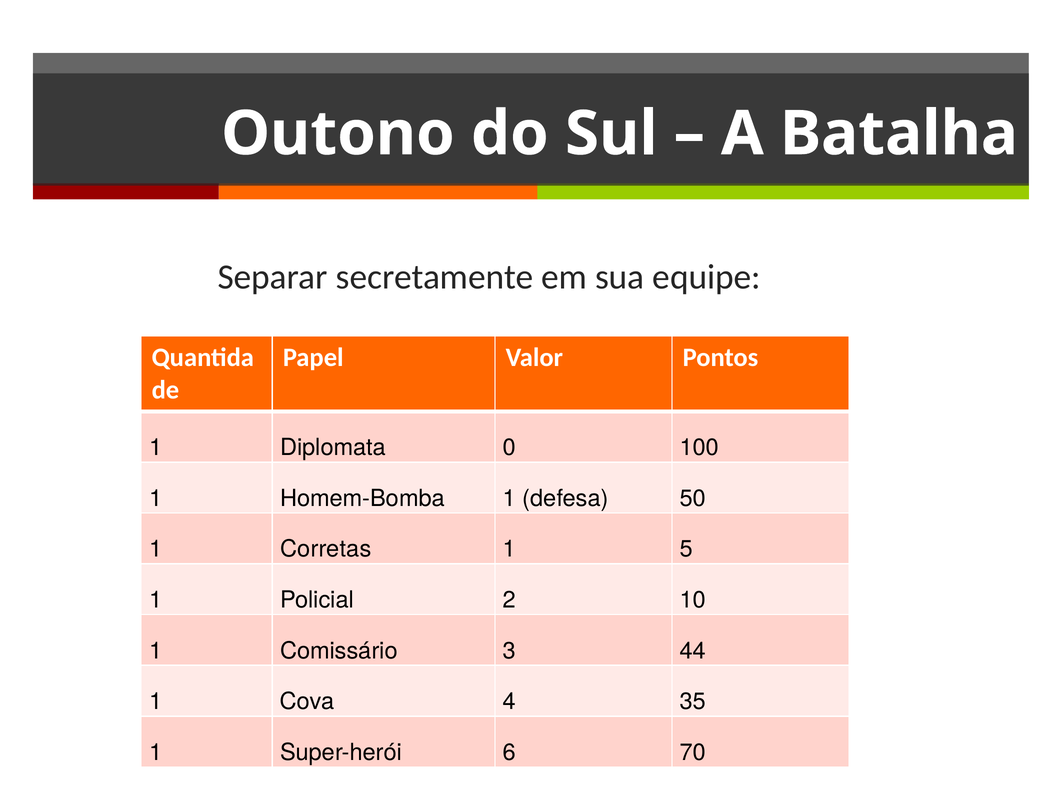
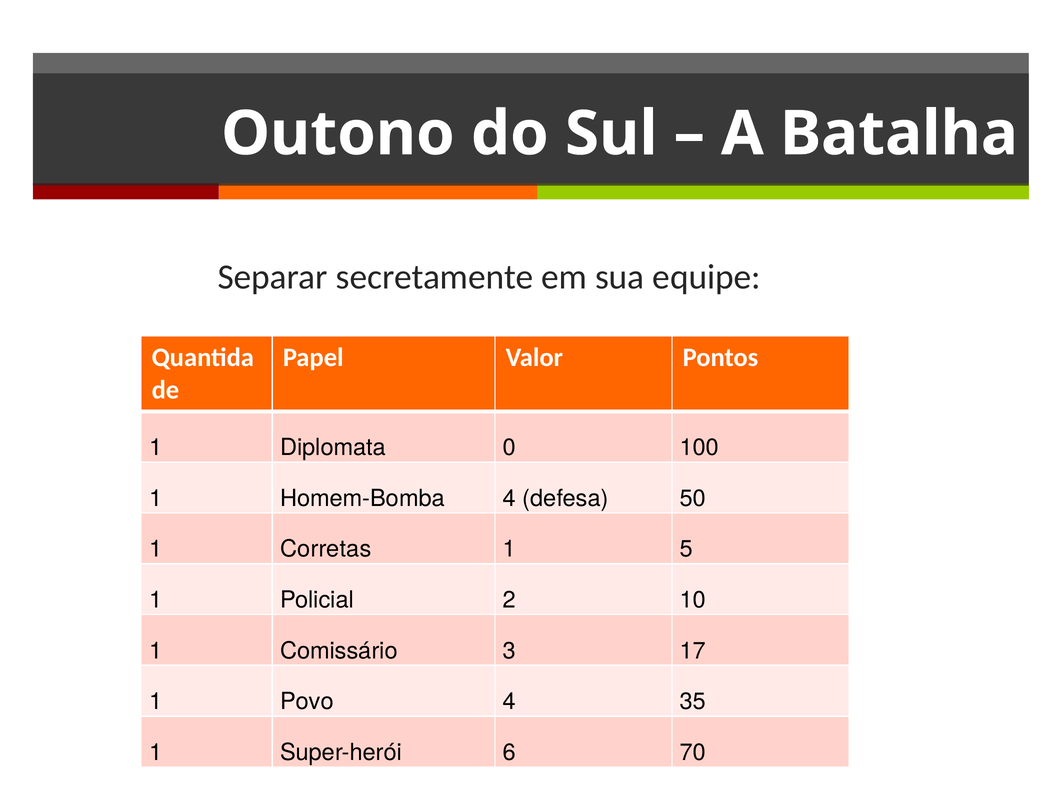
Homem-Bomba 1: 1 -> 4 (510, 498)
44: 44 -> 17 (693, 650)
Cova: Cova -> Povo (307, 701)
